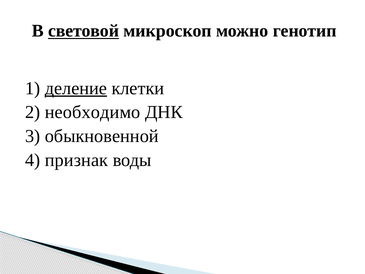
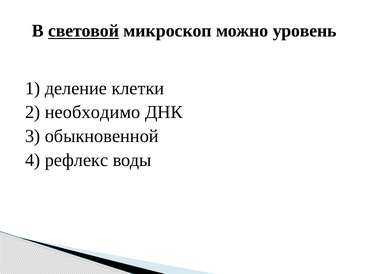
генотип: генотип -> уровень (305, 31)
деление underline: present -> none (76, 88)
признак: признак -> рефлекс (76, 160)
